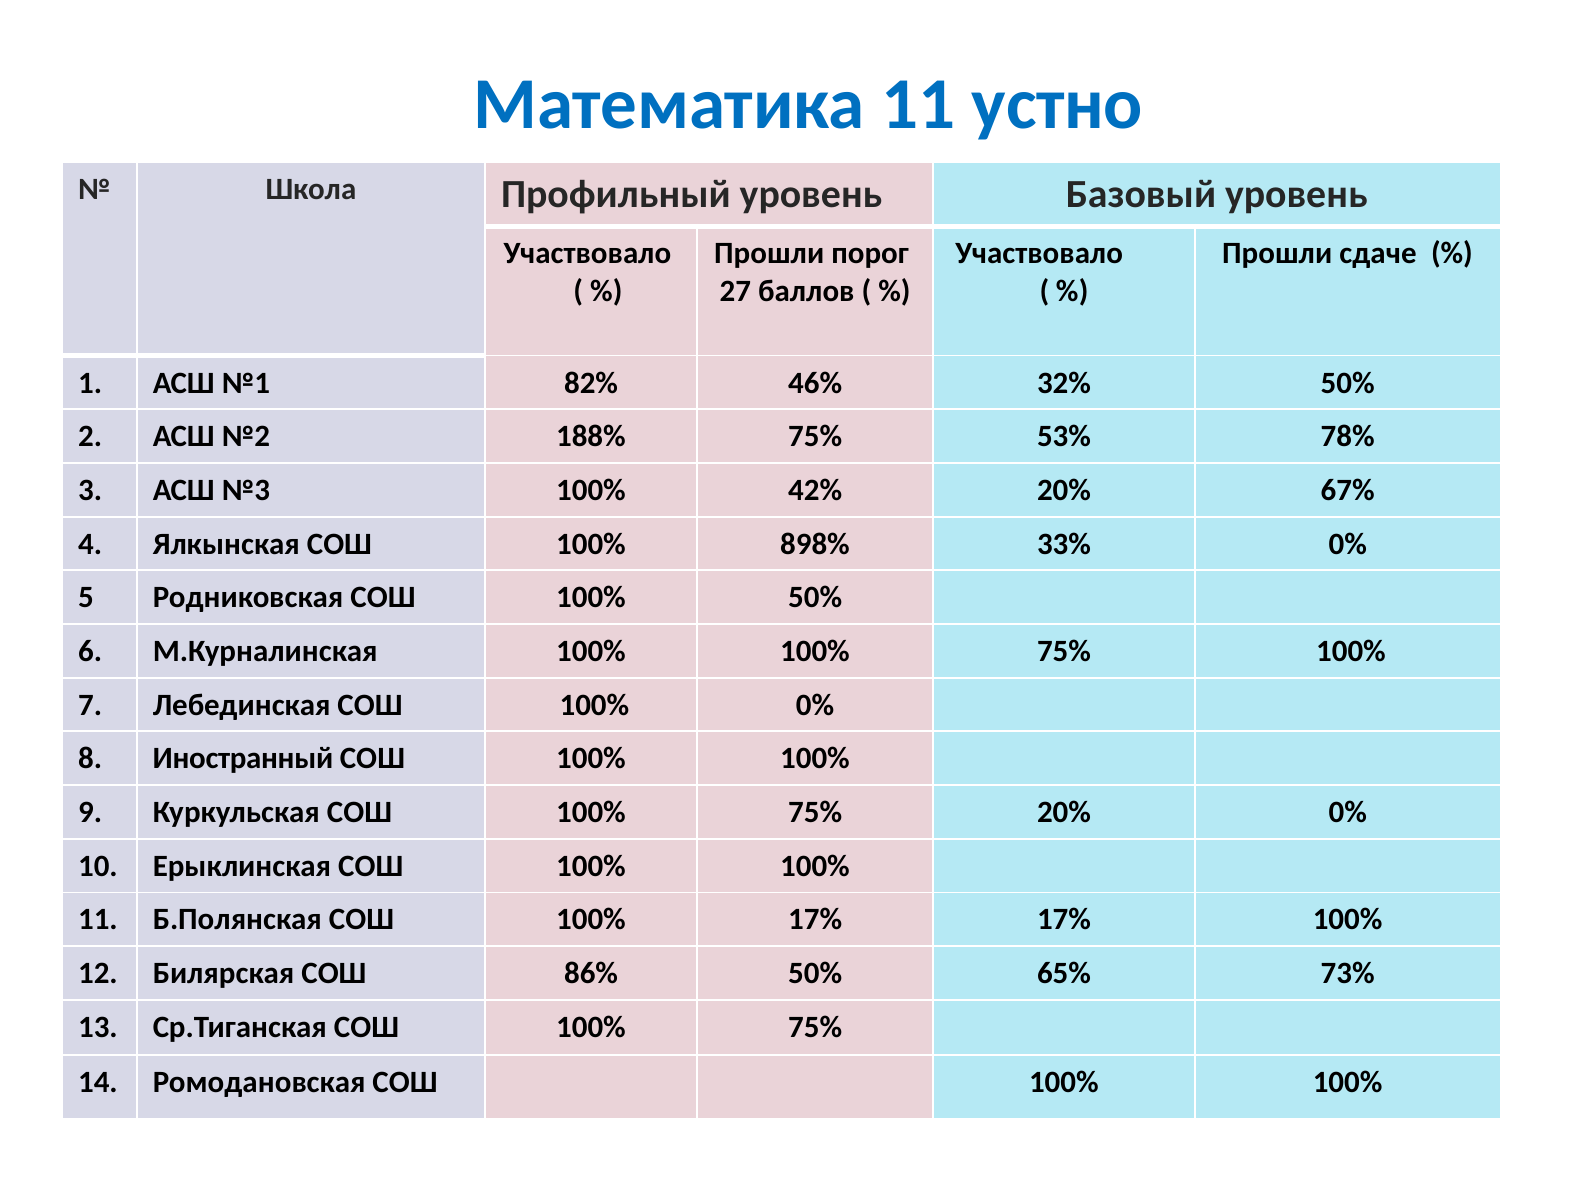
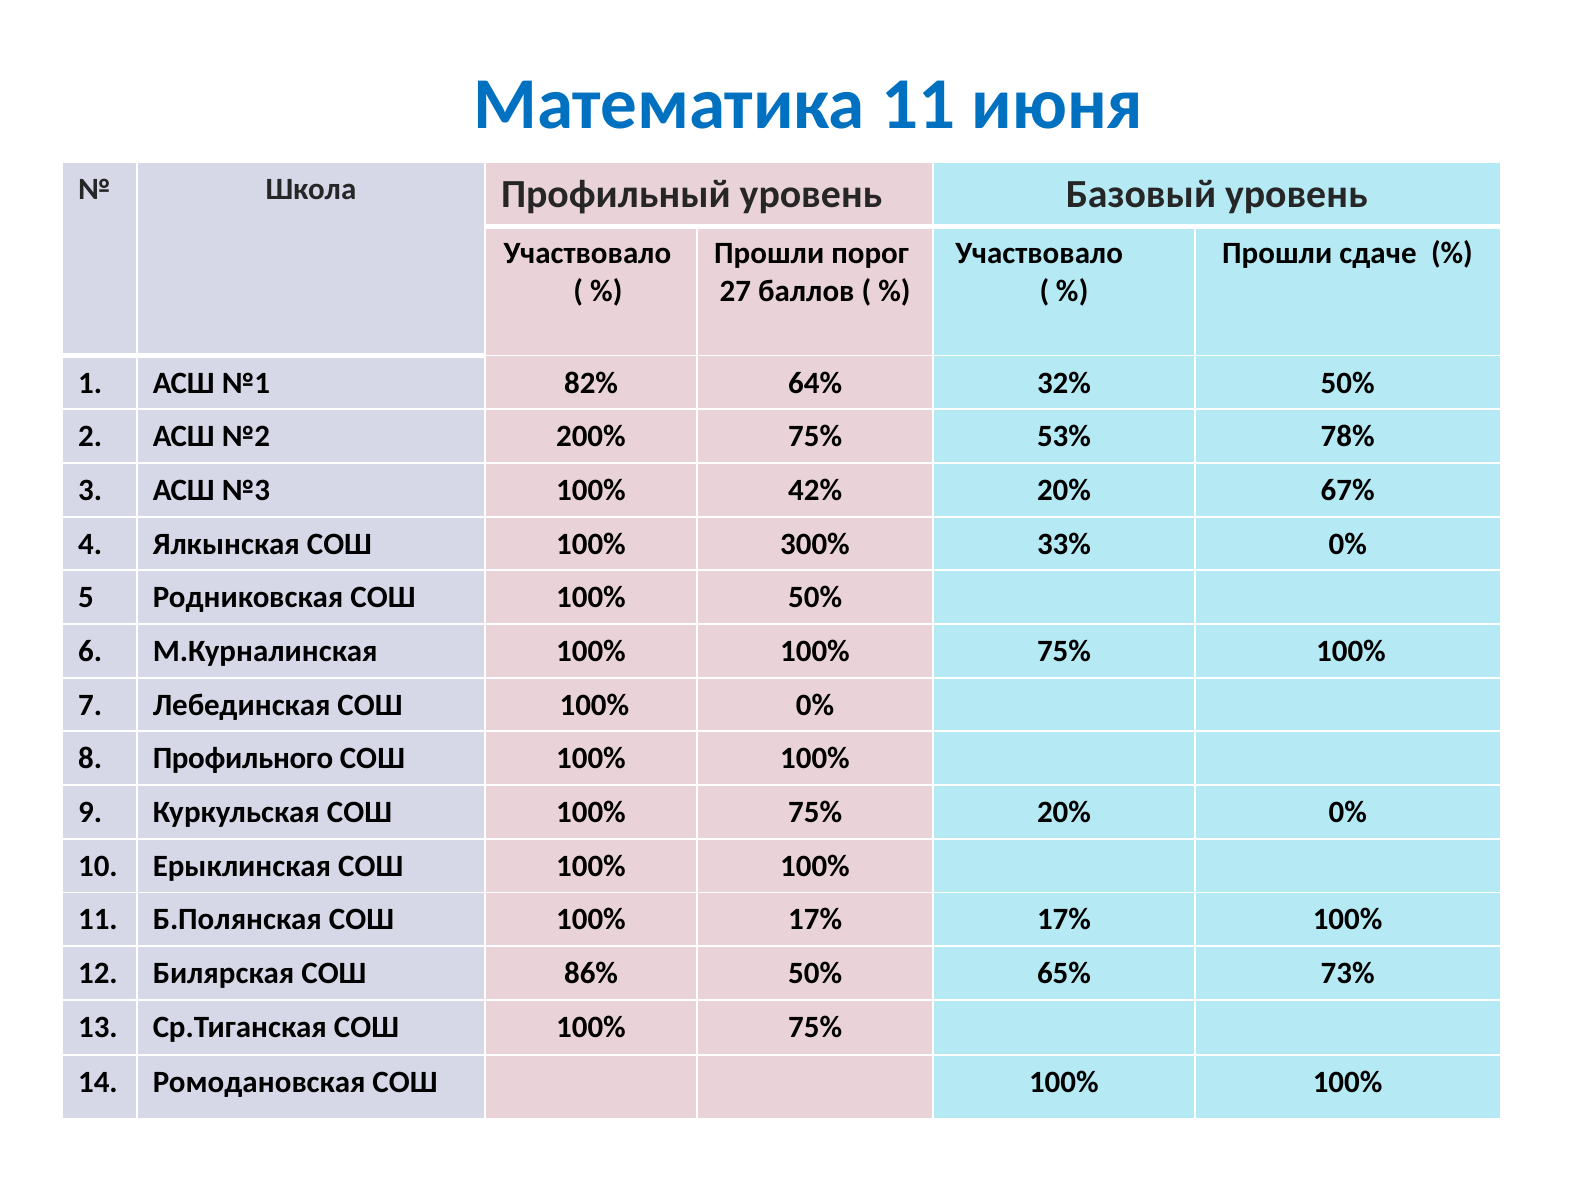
устно: устно -> июня (1057, 105)
46%: 46% -> 64% (815, 383)
188%: 188% -> 200% (591, 436)
898%: 898% -> 300% (815, 544)
Иностранный: Иностранный -> Профильного (243, 758)
